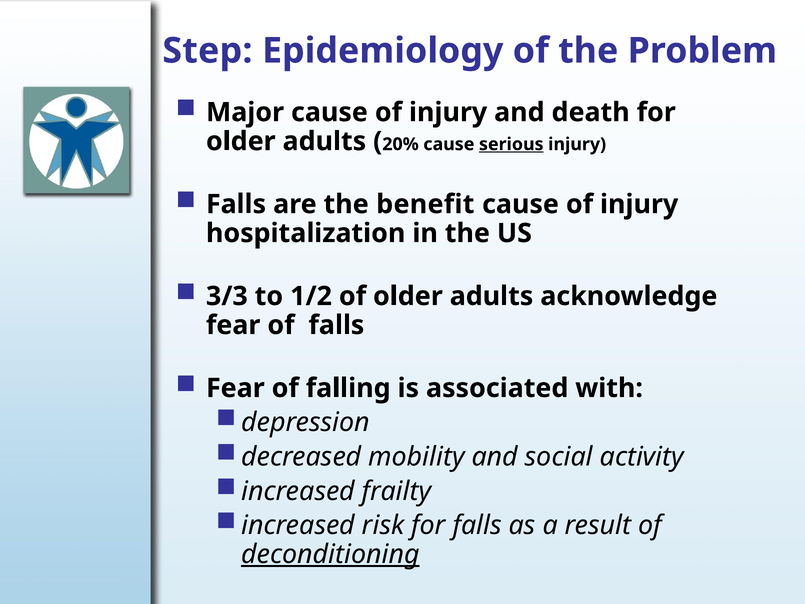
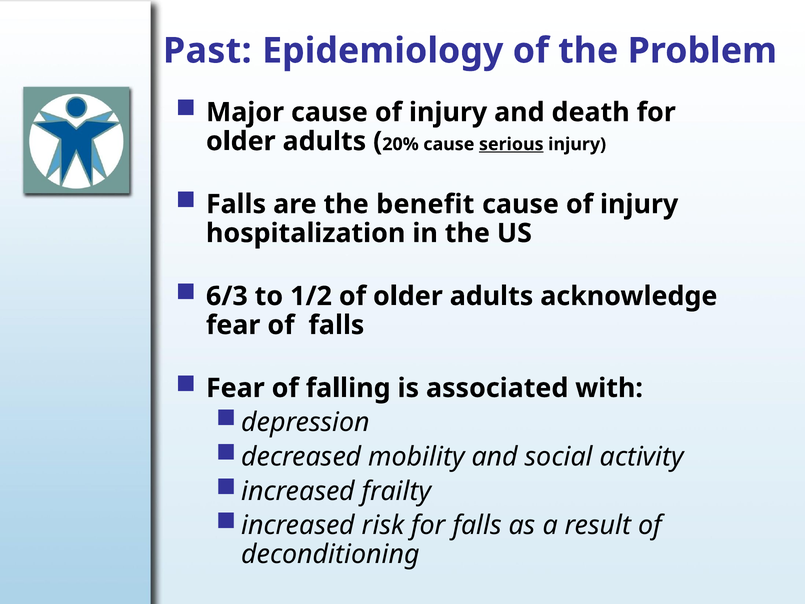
Step: Step -> Past (207, 51)
3/3: 3/3 -> 6/3 (227, 296)
deconditioning underline: present -> none (330, 554)
